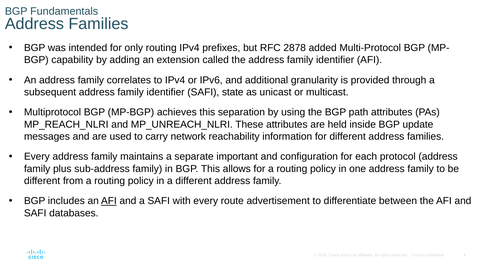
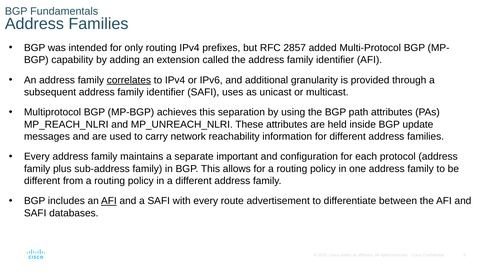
2878: 2878 -> 2857 (295, 48)
correlates underline: none -> present (129, 80)
state: state -> uses (233, 92)
